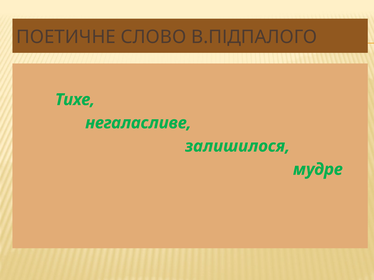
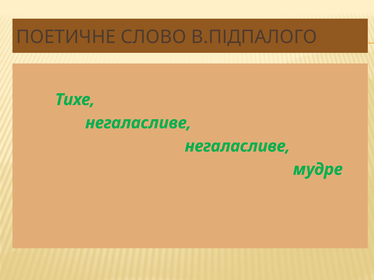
залишилося: залишилося -> негаласливе (237, 146)
